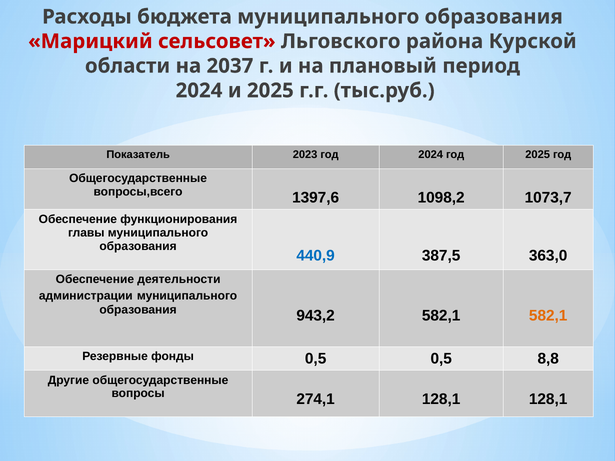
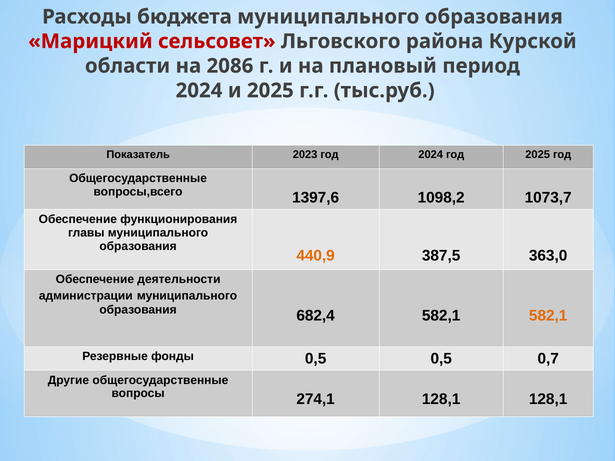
2037: 2037 -> 2086 (230, 66)
440,9 colour: blue -> orange (316, 256)
943,2: 943,2 -> 682,4 (316, 316)
8,8: 8,8 -> 0,7 (548, 359)
